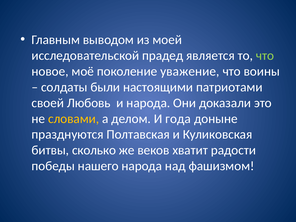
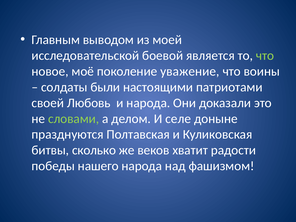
прадед: прадед -> боевой (163, 55)
словами colour: yellow -> light green (74, 119)
года: года -> селе (178, 119)
